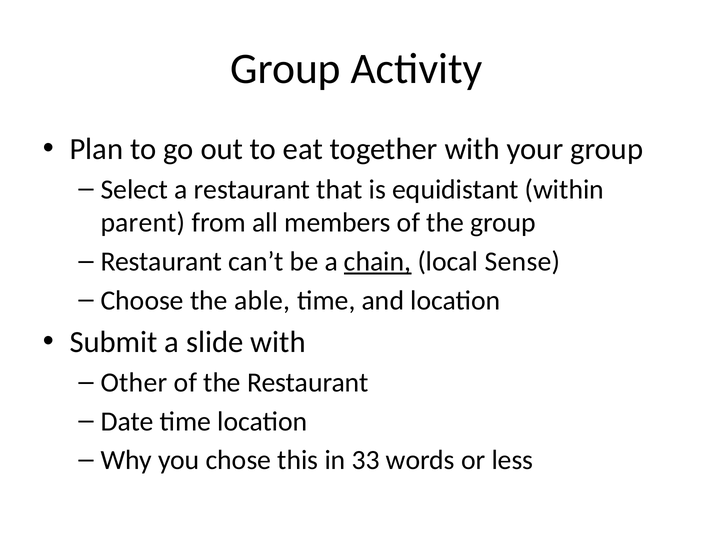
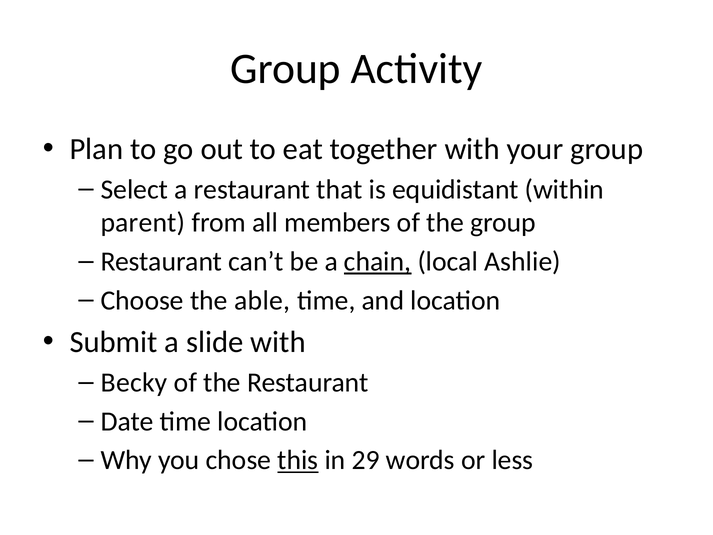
Sense: Sense -> Ashlie (522, 261)
Other: Other -> Becky (134, 382)
this underline: none -> present (298, 460)
33: 33 -> 29 (366, 460)
